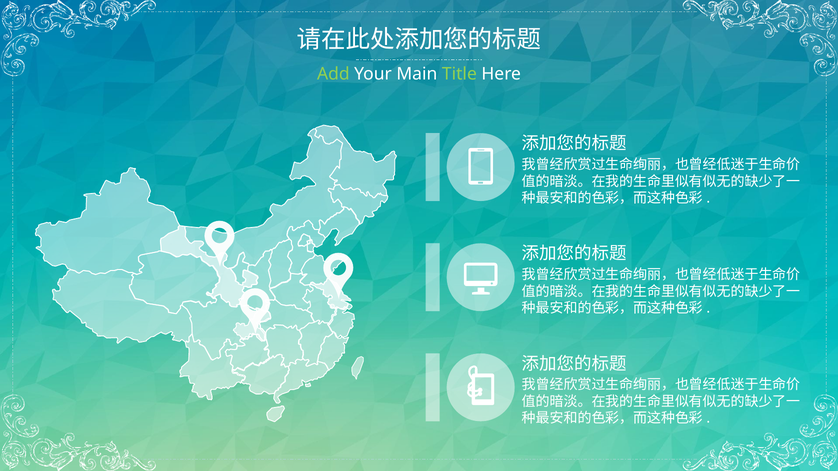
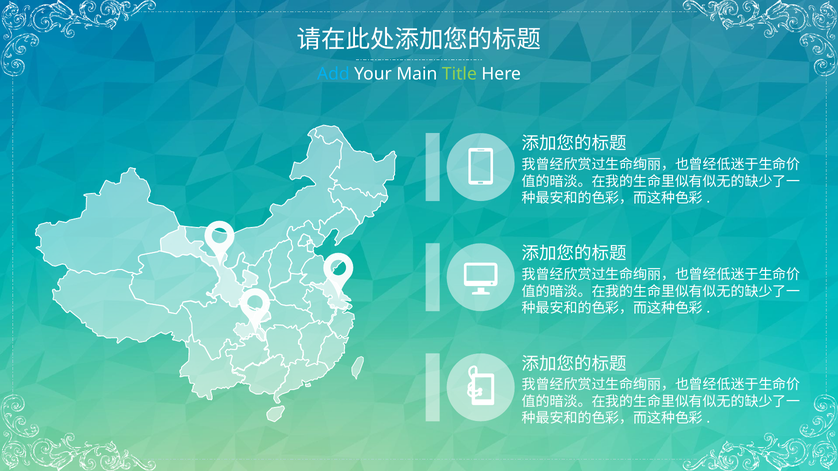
Add colour: light green -> light blue (333, 74)
